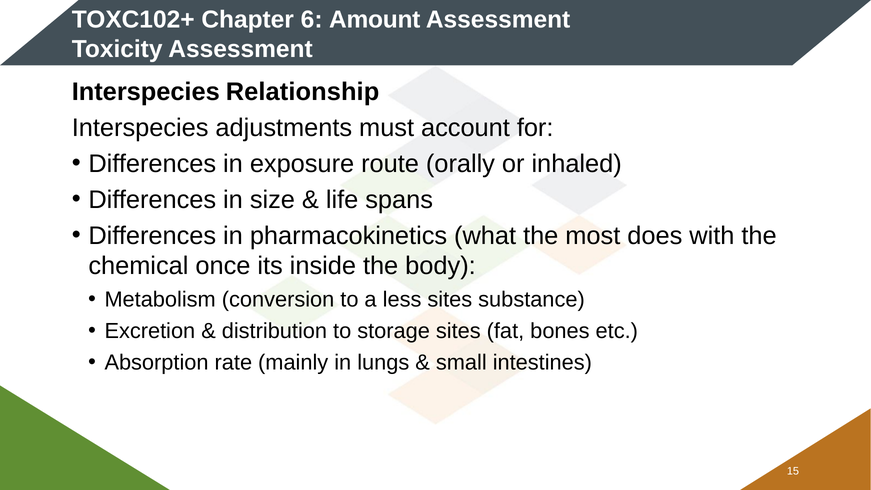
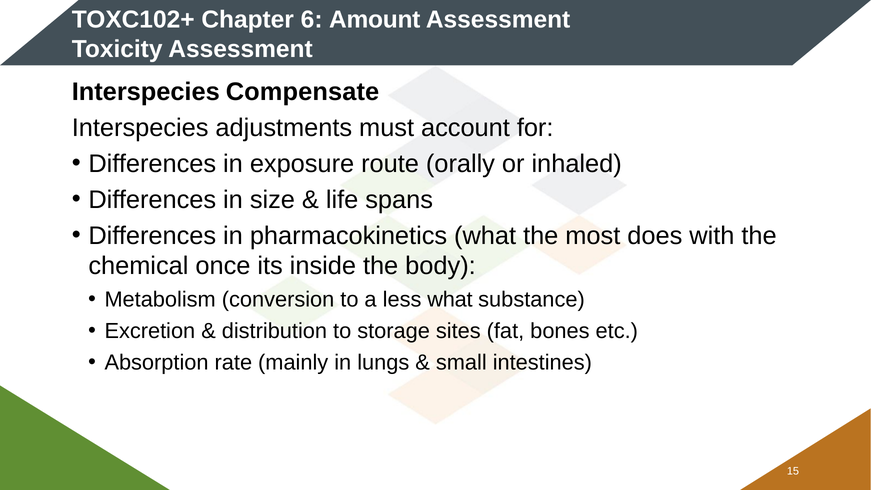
Relationship: Relationship -> Compensate (303, 92)
less sites: sites -> what (450, 300)
